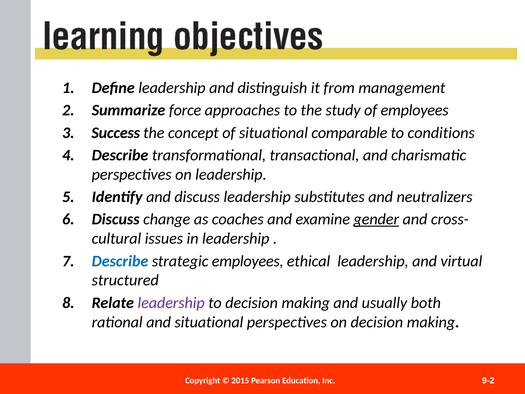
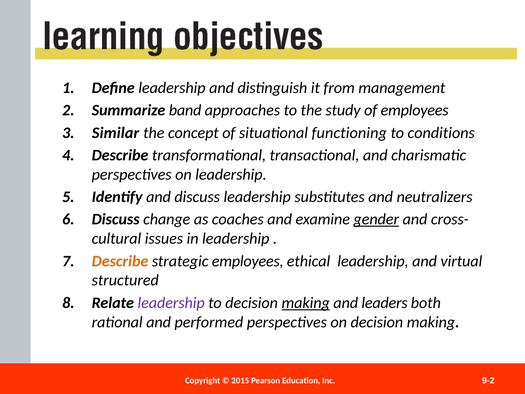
force: force -> band (185, 110)
Success: Success -> Similar (116, 133)
comparable: comparable -> functioning (349, 133)
Describe colour: blue -> orange (120, 261)
making underline: none -> present (306, 303)
usually: usually -> leaders (385, 303)
and situational: situational -> performed (209, 322)
